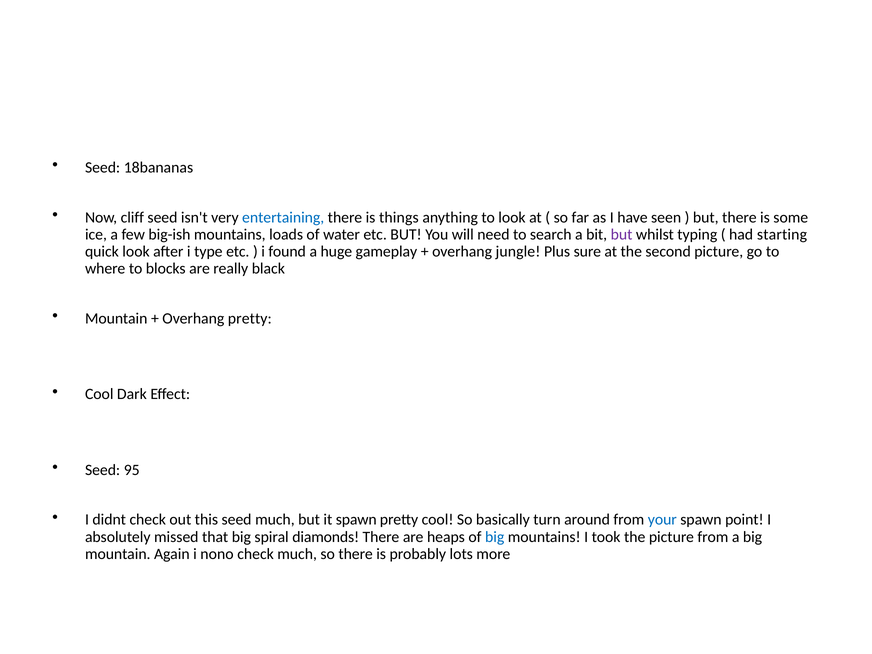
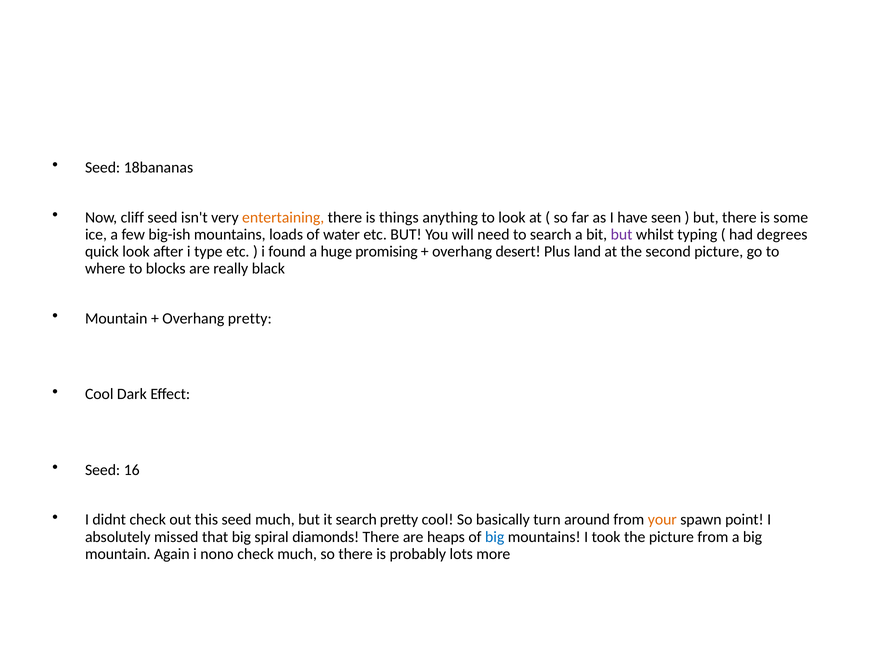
entertaining colour: blue -> orange (283, 217)
starting: starting -> degrees (782, 234)
gameplay: gameplay -> promising (386, 251)
jungle: jungle -> desert (518, 251)
sure: sure -> land (587, 251)
95: 95 -> 16 (132, 470)
it spawn: spawn -> search (356, 520)
your colour: blue -> orange (662, 520)
